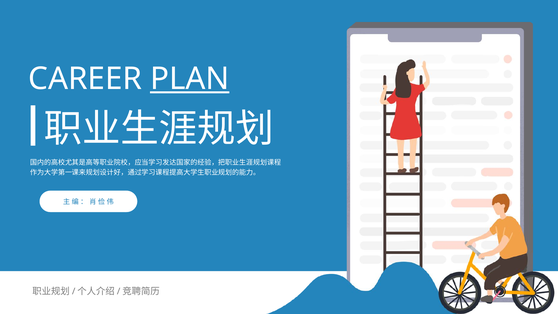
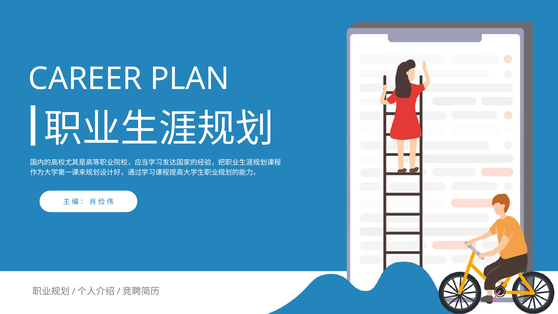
PLAN underline: present -> none (190, 79)
